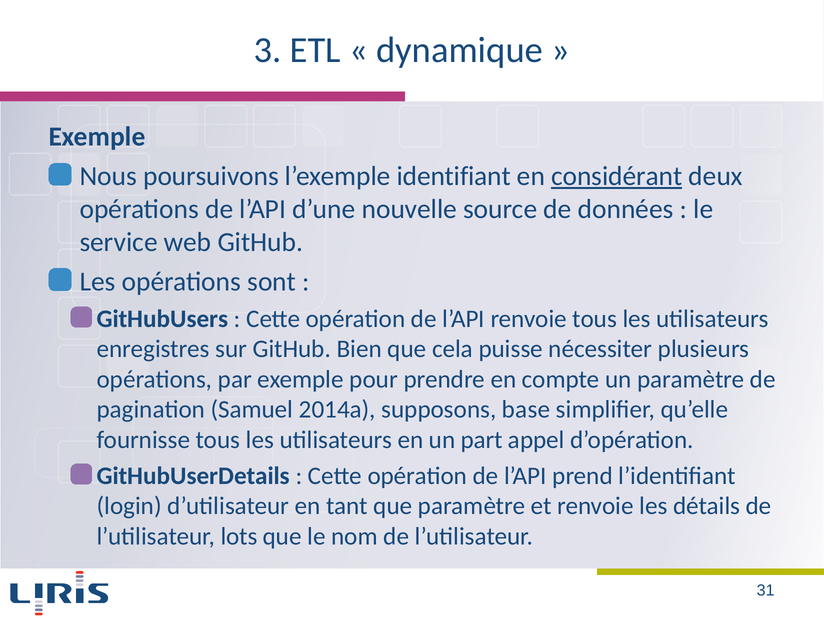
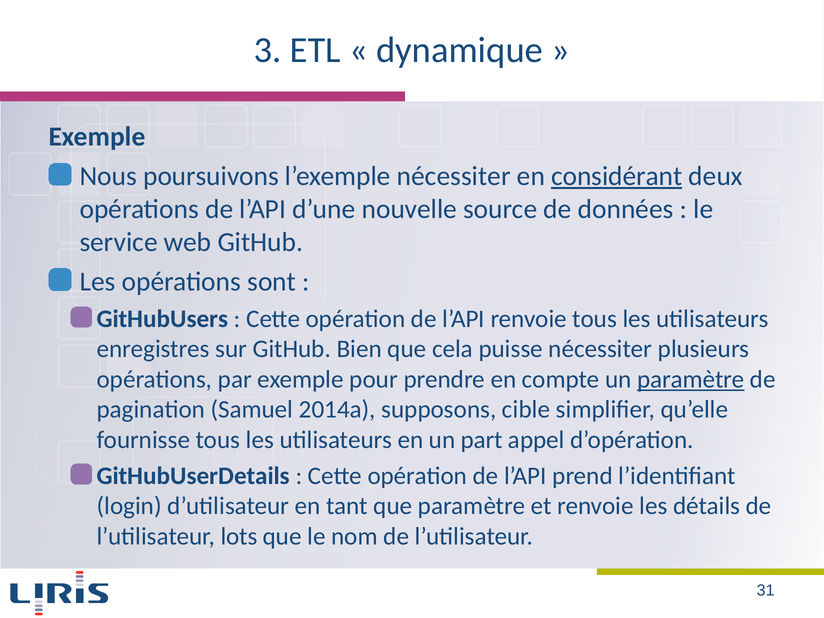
l’exemple identifiant: identifiant -> nécessiter (454, 176)
paramètre underline: none -> present (691, 379)
base: base -> cible (526, 409)
